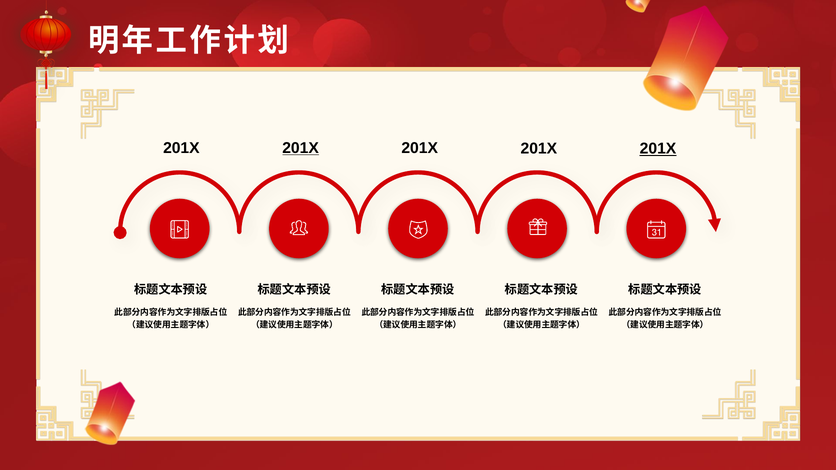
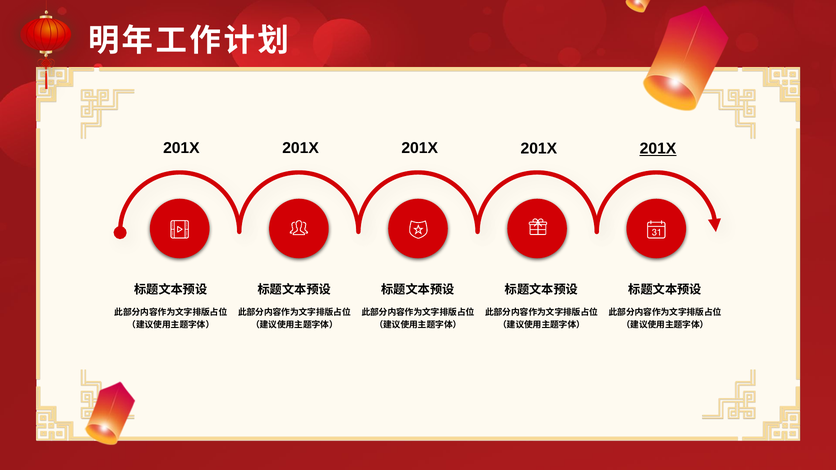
201X underline: present -> none (301, 148)
